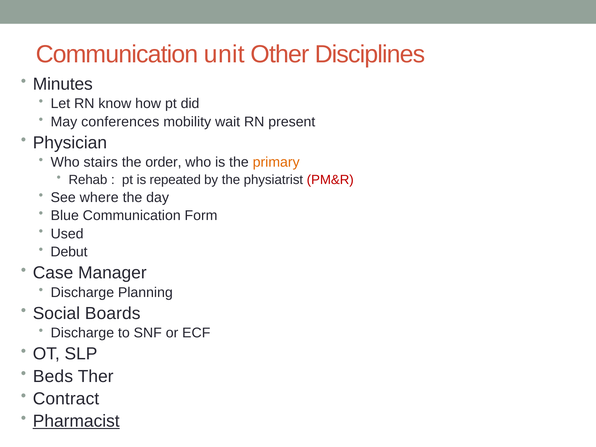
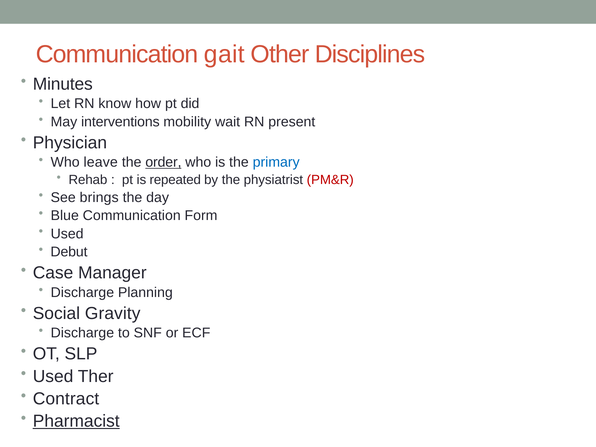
unit: unit -> gait (224, 54)
conferences: conferences -> interventions (120, 122)
stairs: stairs -> leave (101, 162)
order underline: none -> present (163, 162)
primary colour: orange -> blue (276, 162)
where: where -> brings (99, 197)
Boards: Boards -> Gravity (113, 313)
Beds: Beds -> Used (53, 376)
